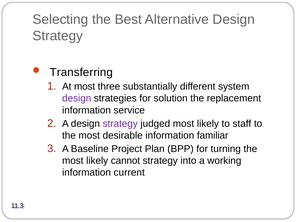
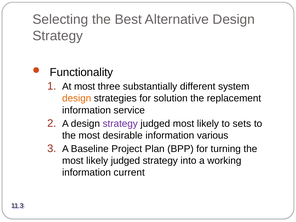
Transferring: Transferring -> Functionality (81, 72)
design colour: purple -> orange (77, 98)
staff: staff -> sets (242, 124)
familiar: familiar -> various (213, 135)
likely cannot: cannot -> judged (125, 161)
